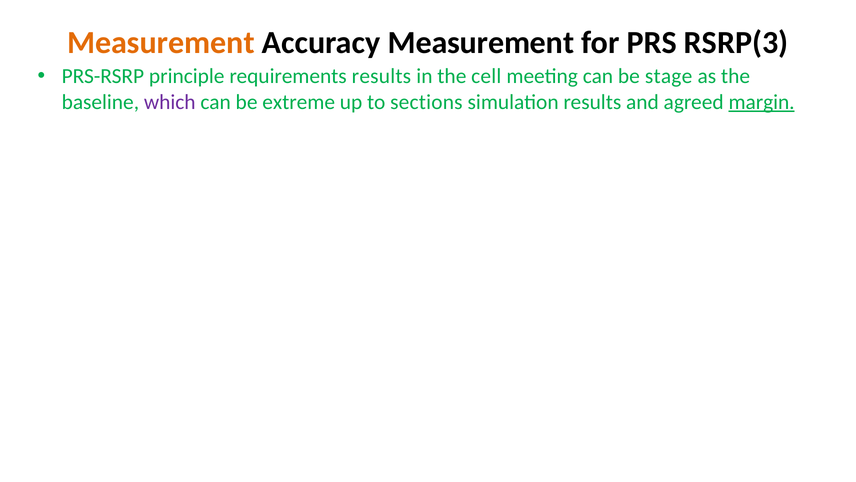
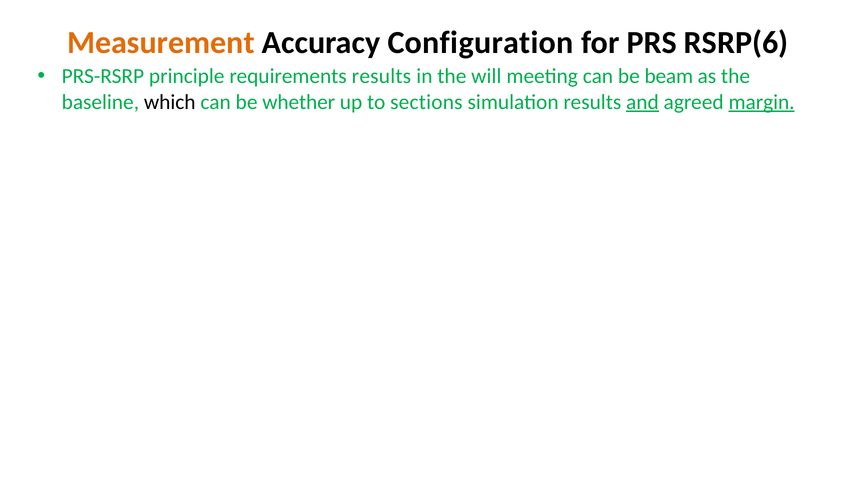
Accuracy Measurement: Measurement -> Configuration (481, 42)
RSRP(3: RSRP(3 -> RSRP(6 (736, 42)
cell: cell -> will (486, 76)
stage: stage -> beam (669, 76)
which colour: purple -> black (170, 102)
extreme: extreme -> whether (299, 102)
and underline: none -> present (642, 102)
